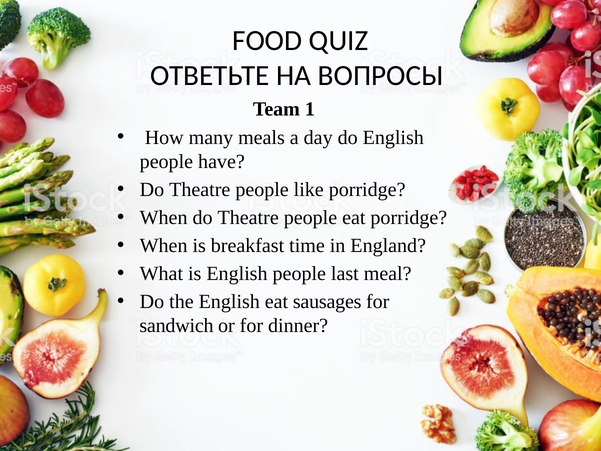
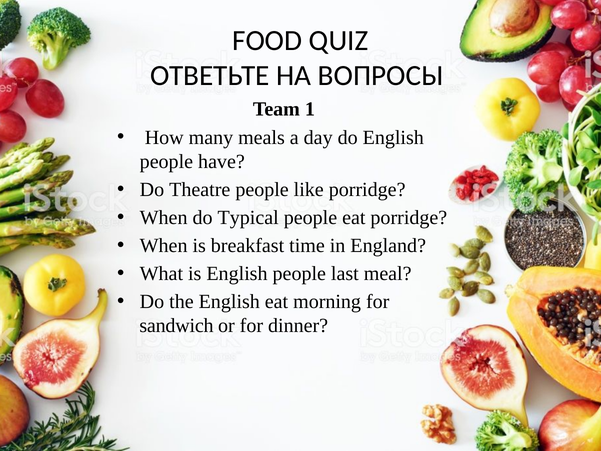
When do Theatre: Theatre -> Typical (248, 217)
sausages: sausages -> morning (327, 302)
